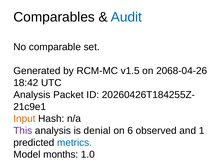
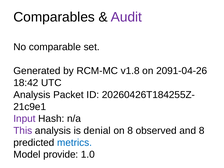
Audit colour: blue -> purple (126, 17)
v1.5: v1.5 -> v1.8 (130, 71)
2068-04-26: 2068-04-26 -> 2091-04-26 (182, 71)
Input colour: orange -> purple (24, 119)
on 6: 6 -> 8 (130, 131)
and 1: 1 -> 8 (202, 131)
months: months -> provide (61, 155)
